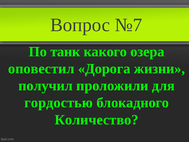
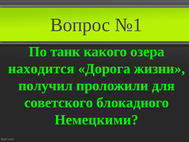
№7: №7 -> №1 (129, 25)
оповестил: оповестил -> находится (41, 69)
гордостью: гордостью -> советского (59, 103)
Количество: Количество -> Немецкими (97, 120)
